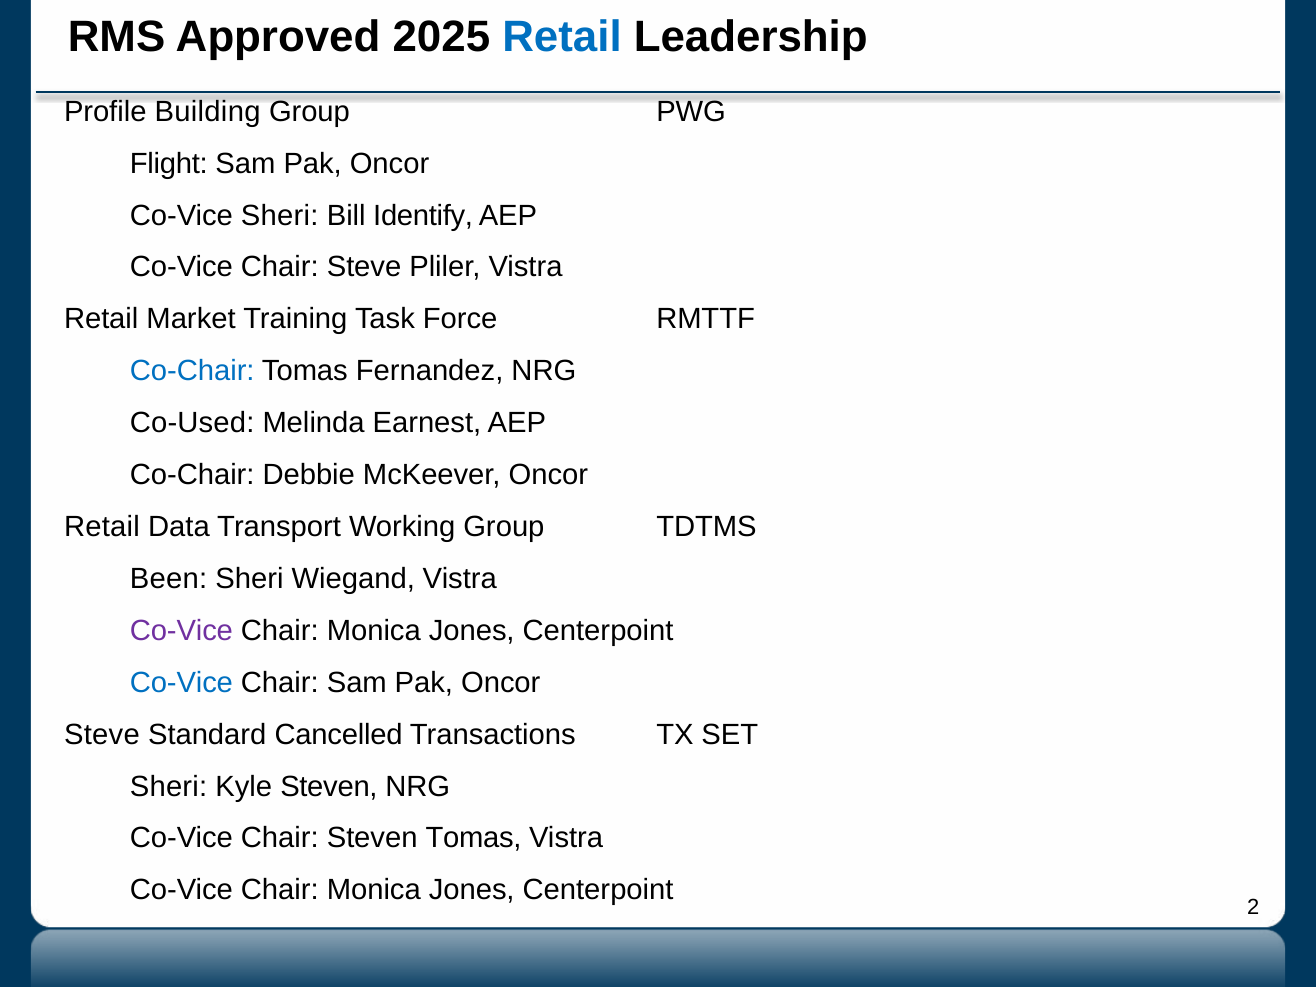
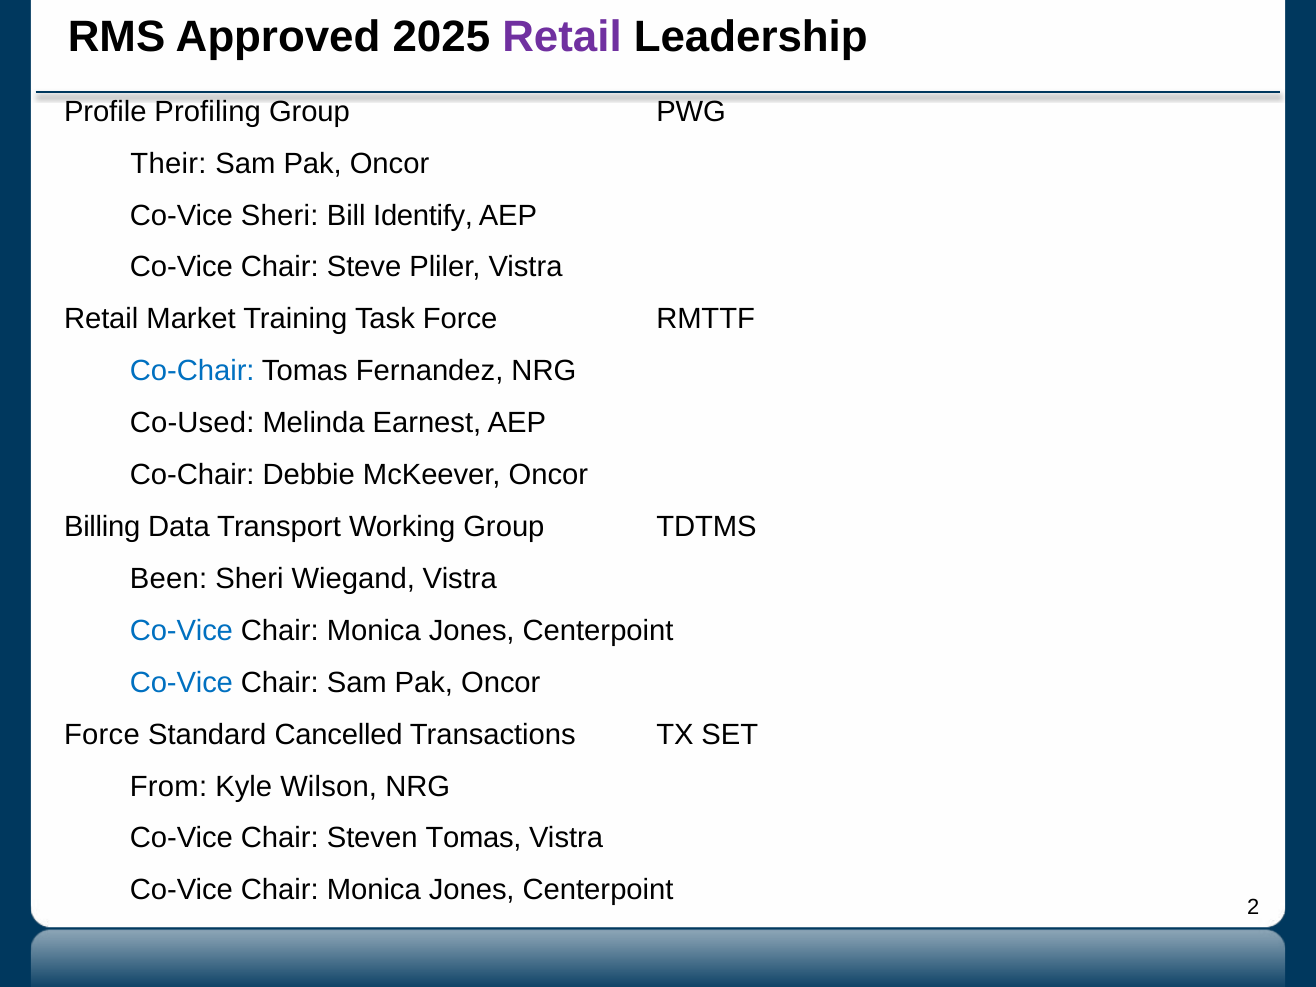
Retail colour: blue -> purple (562, 37)
Building: Building -> Profiling (208, 112)
Flight: Flight -> Their (169, 163)
Retail: Retail -> Billing (102, 527)
Co-Vice colour: purple -> blue (181, 631)
Steve: Steve -> Force (102, 735)
Sheri: Sheri -> From (169, 786)
Kyle Steven: Steven -> Wilson (329, 786)
